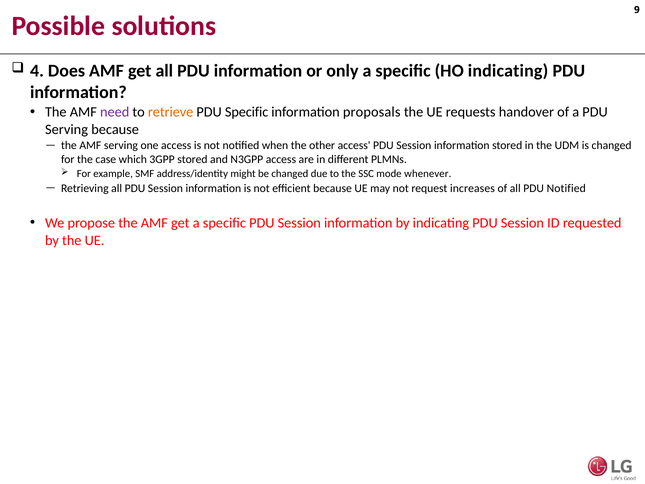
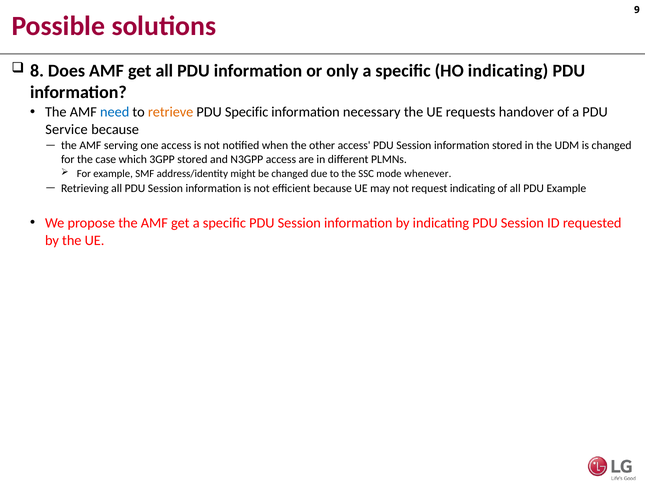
4: 4 -> 8 (37, 71)
need colour: purple -> blue (115, 112)
proposals: proposals -> necessary (372, 112)
Serving: Serving -> Service (67, 129)
request increases: increases -> indicating (473, 188)
PDU Notified: Notified -> Example (566, 188)
